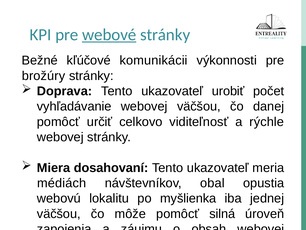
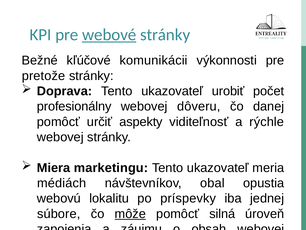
brožúry: brožúry -> pretože (43, 76)
vyhľadávanie: vyhľadávanie -> profesionálny (74, 106)
webovej väčšou: väčšou -> dôveru (199, 106)
celkovo: celkovo -> aspekty (141, 122)
dosahovaní: dosahovaní -> marketingu (111, 167)
myšlienka: myšlienka -> príspevky (188, 198)
väčšou: väčšou -> súbore (59, 213)
môže underline: none -> present (130, 213)
